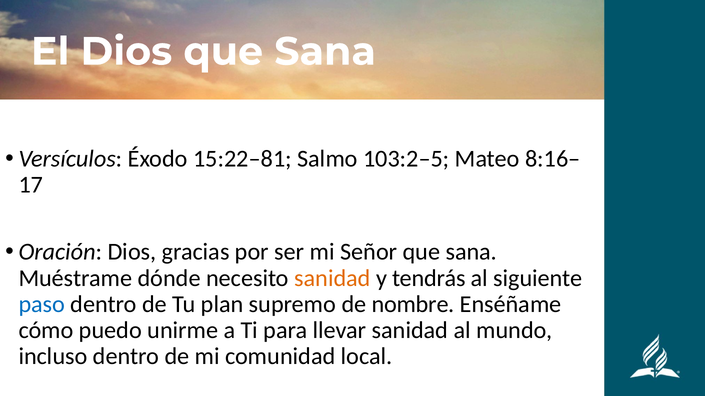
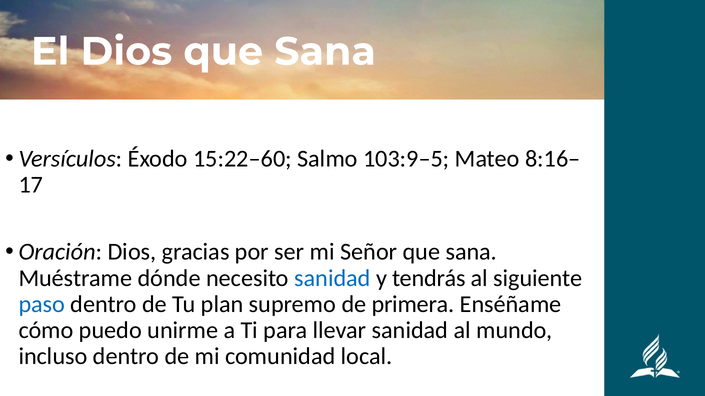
15:22–81: 15:22–81 -> 15:22–60 (242, 159)
103:2–5: 103:2–5 -> 103:9–5 (406, 159)
sanidad colour: orange -> blue (332, 278)
nombre: nombre -> primera (413, 305)
